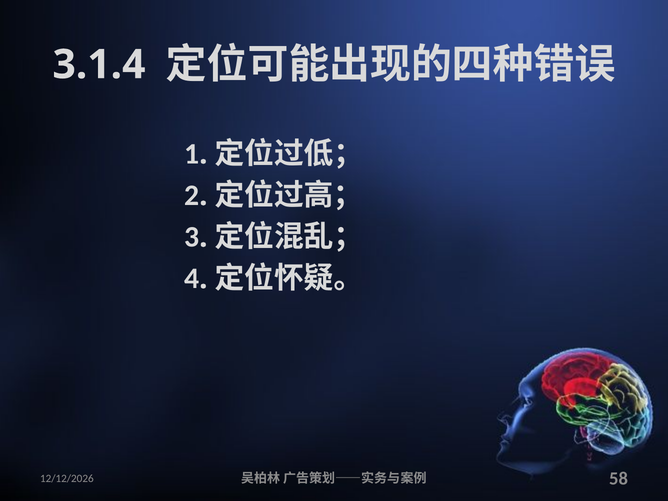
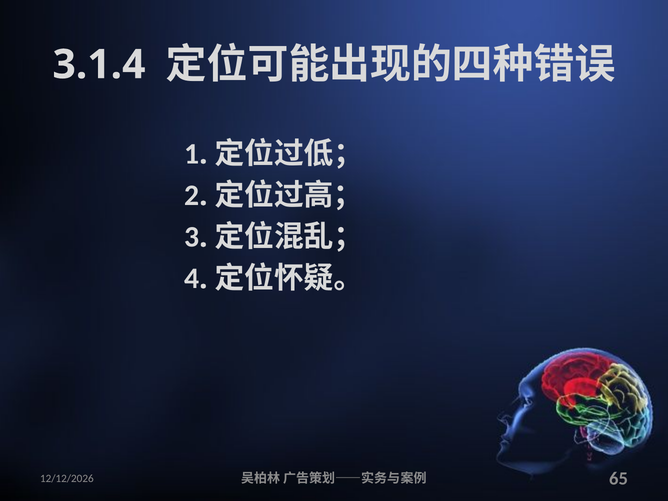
58: 58 -> 65 (619, 479)
